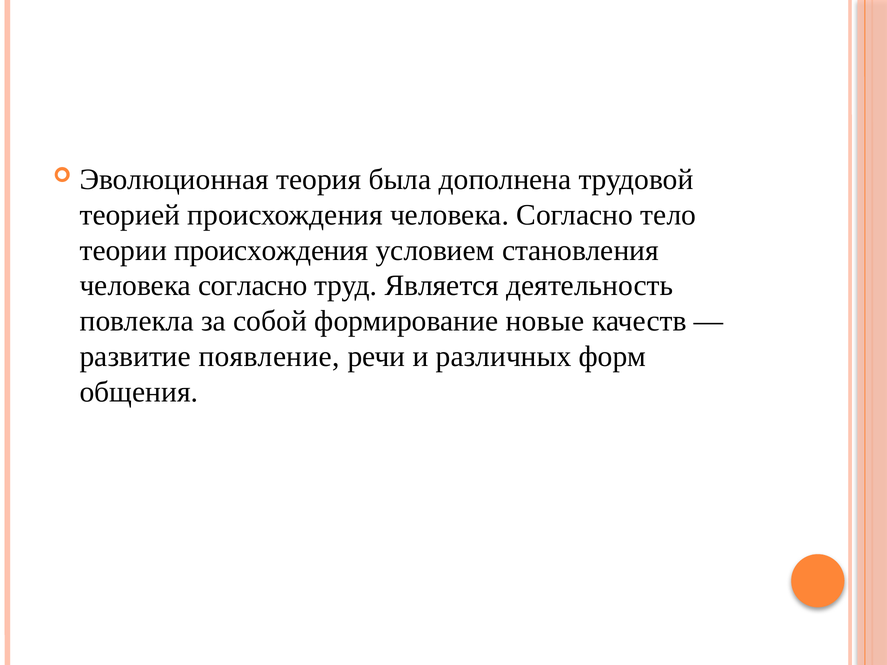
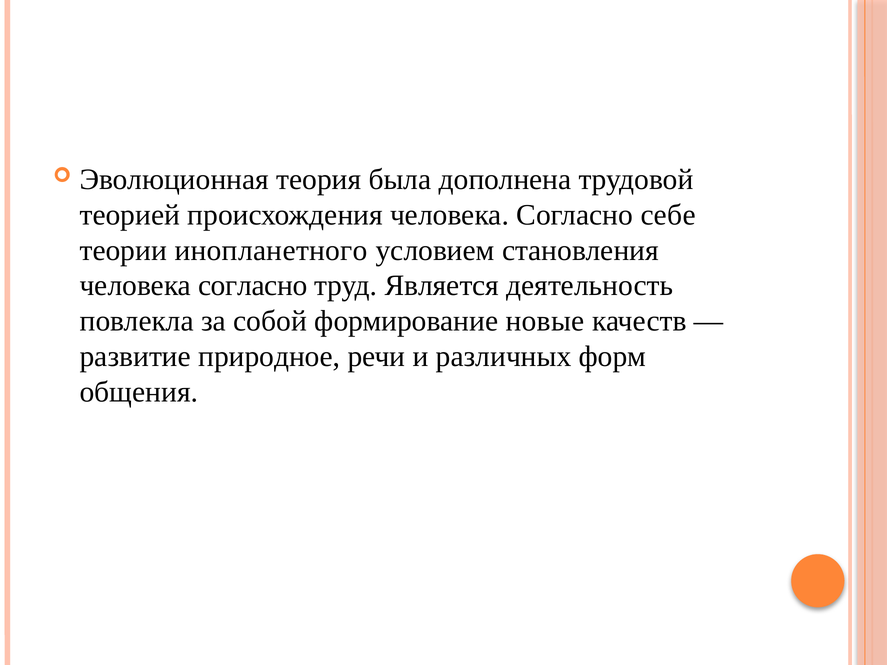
тело: тело -> себе (668, 215)
теории происхождения: происхождения -> инопланетного (271, 250)
появление: появление -> природное (269, 357)
